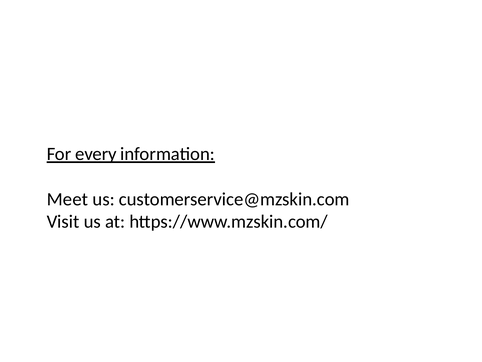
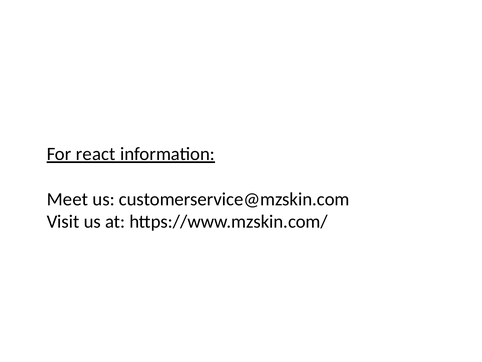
every: every -> react (96, 154)
